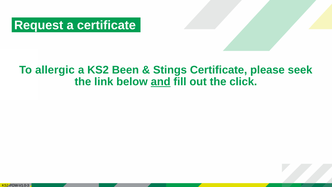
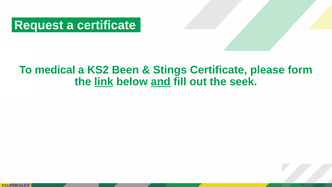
allergic: allergic -> medical (55, 70)
seek: seek -> form (300, 70)
link underline: none -> present (104, 82)
click: click -> seek (243, 82)
